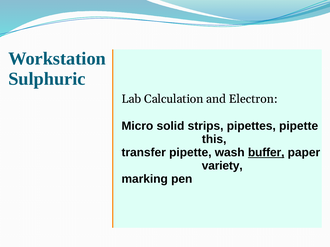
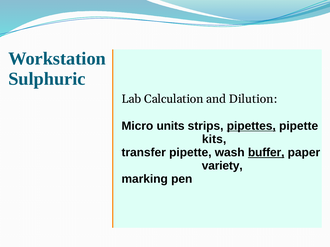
Electron: Electron -> Dilution (253, 99)
solid: solid -> units (171, 126)
pipettes underline: none -> present (251, 126)
this: this -> kits (214, 139)
